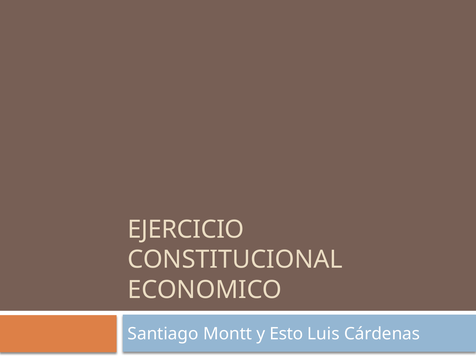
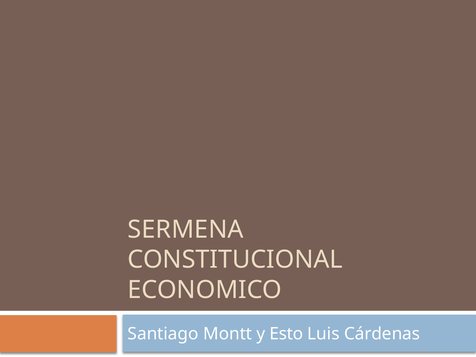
EJERCICIO: EJERCICIO -> SERMENA (186, 229)
